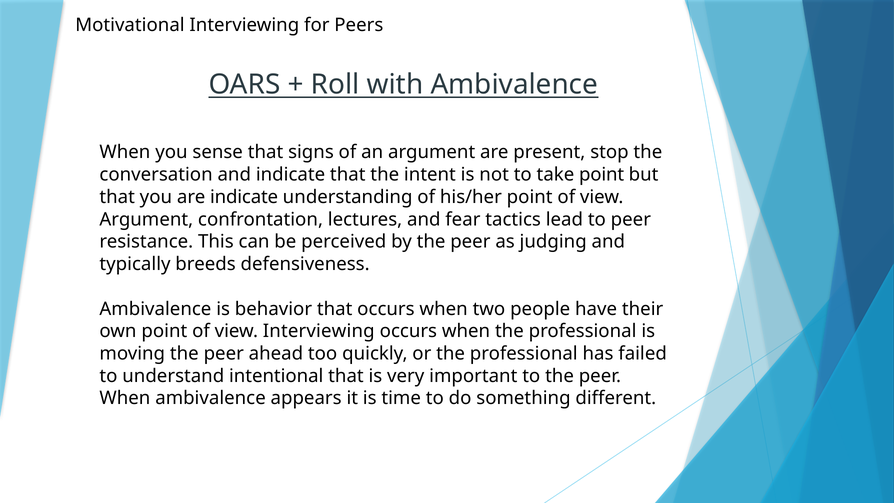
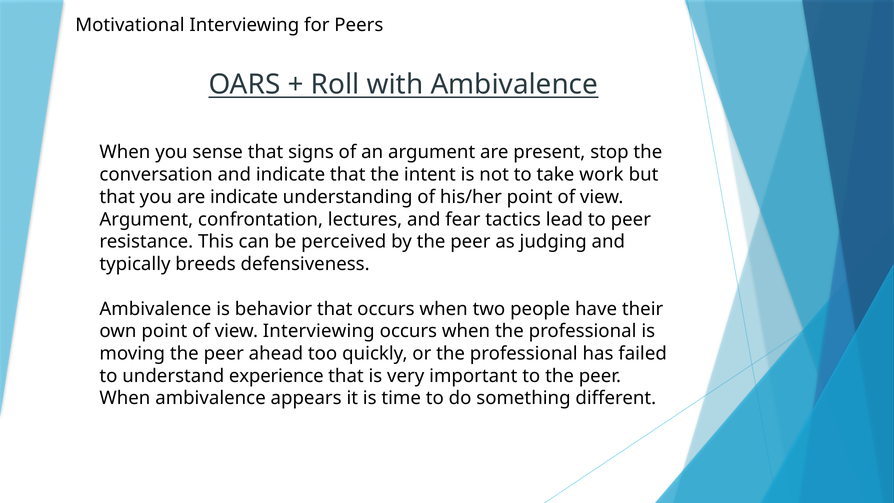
take point: point -> work (601, 175)
intentional: intentional -> experience (276, 376)
